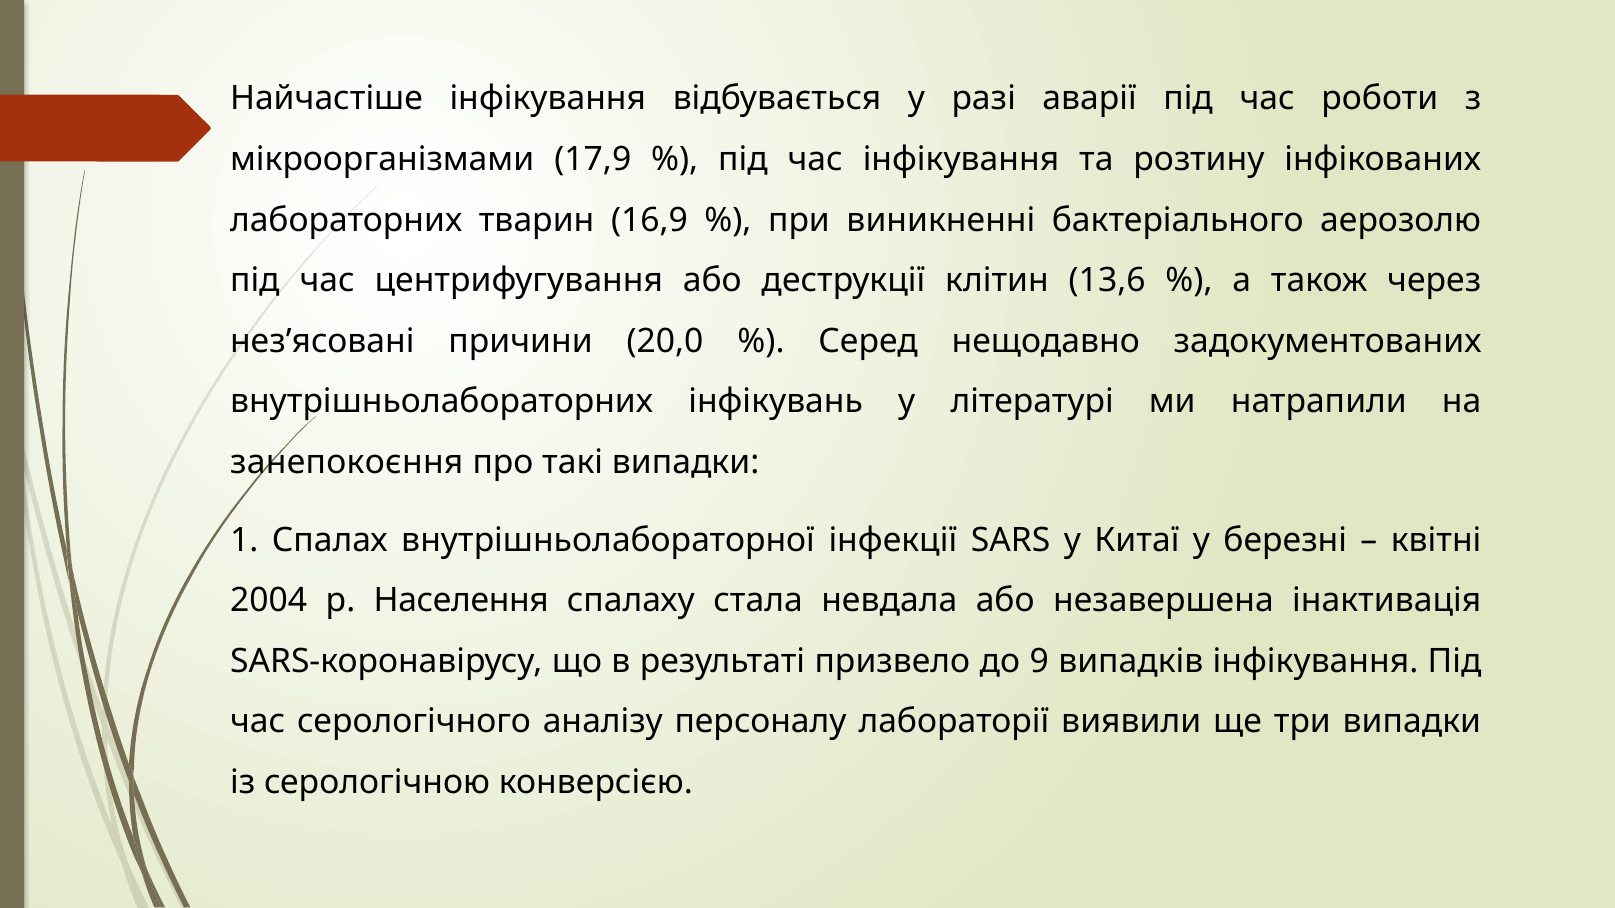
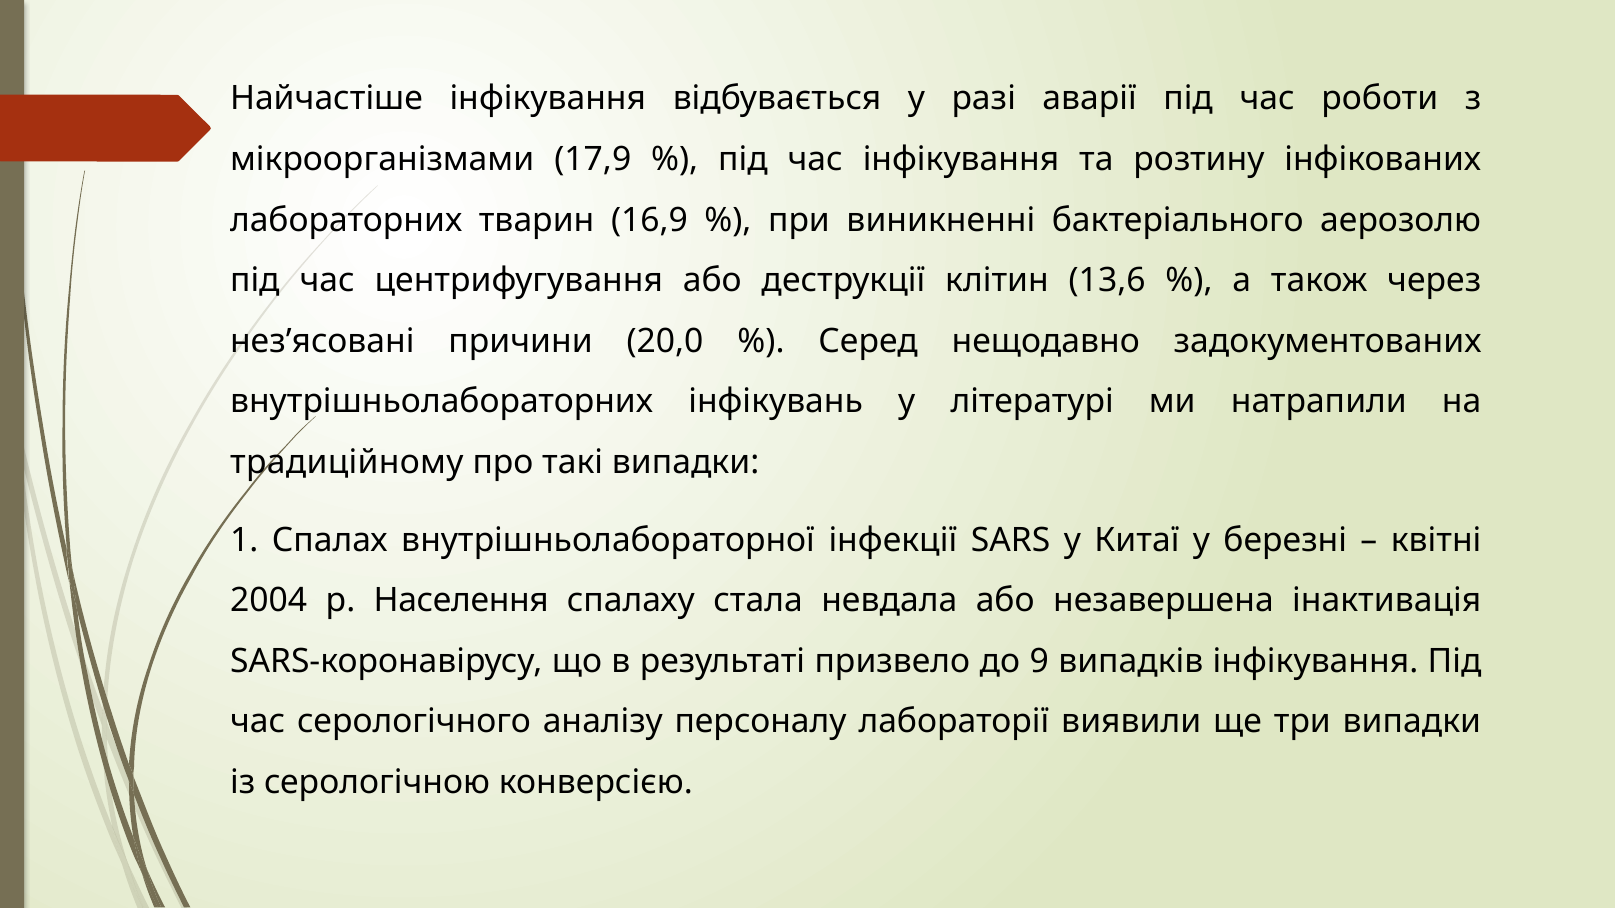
занепокоєння: занепокоєння -> традиційному (347, 463)
